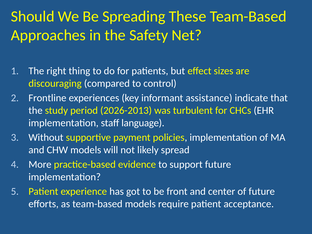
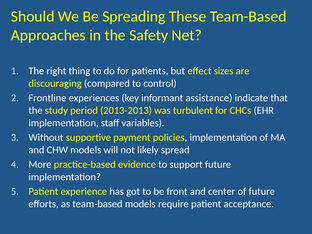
2026-2013: 2026-2013 -> 2013-2013 (126, 110)
language: language -> variables (143, 123)
